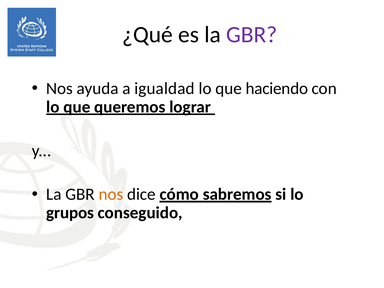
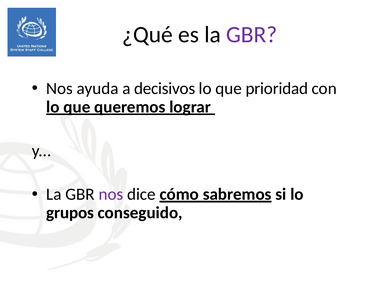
igualdad: igualdad -> decisivos (165, 88)
haciendo: haciendo -> prioridad (277, 88)
nos colour: orange -> purple (111, 194)
